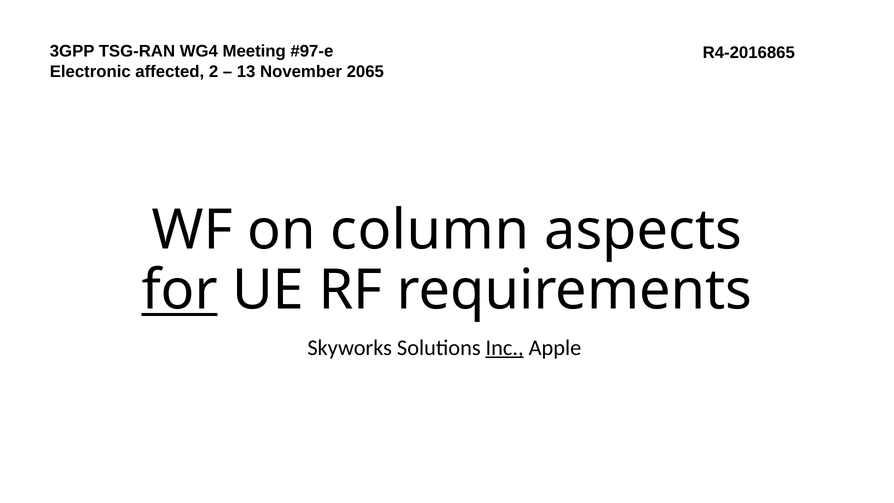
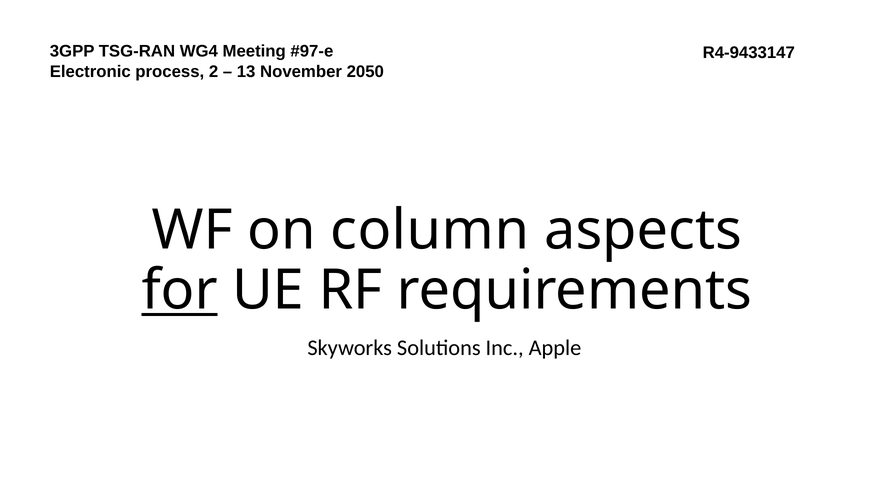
R4-2016865: R4-2016865 -> R4-9433147 (749, 53)
affected: affected -> process (170, 71)
2065: 2065 -> 2050 (365, 71)
Inc underline: present -> none (505, 348)
